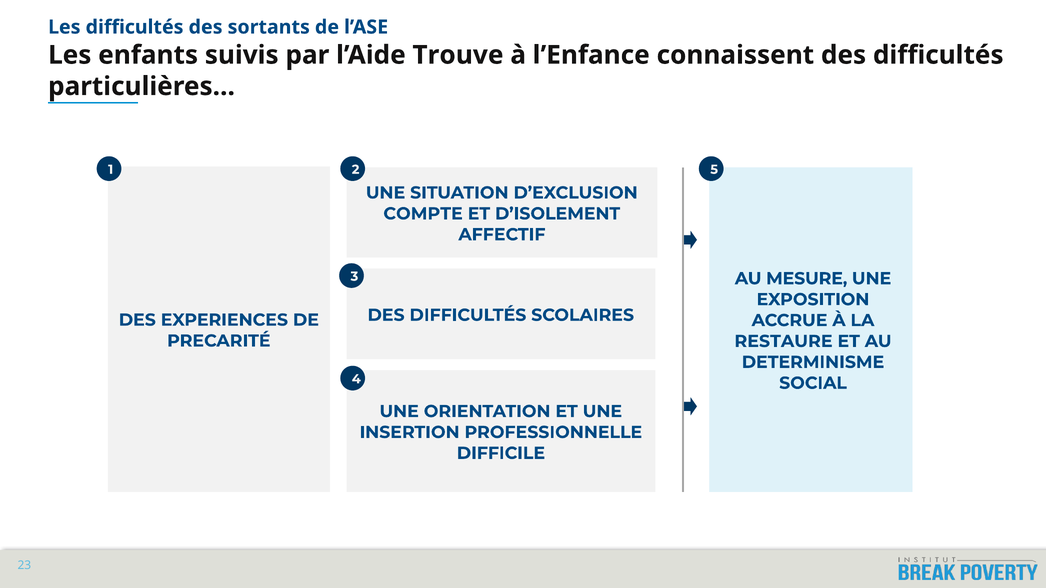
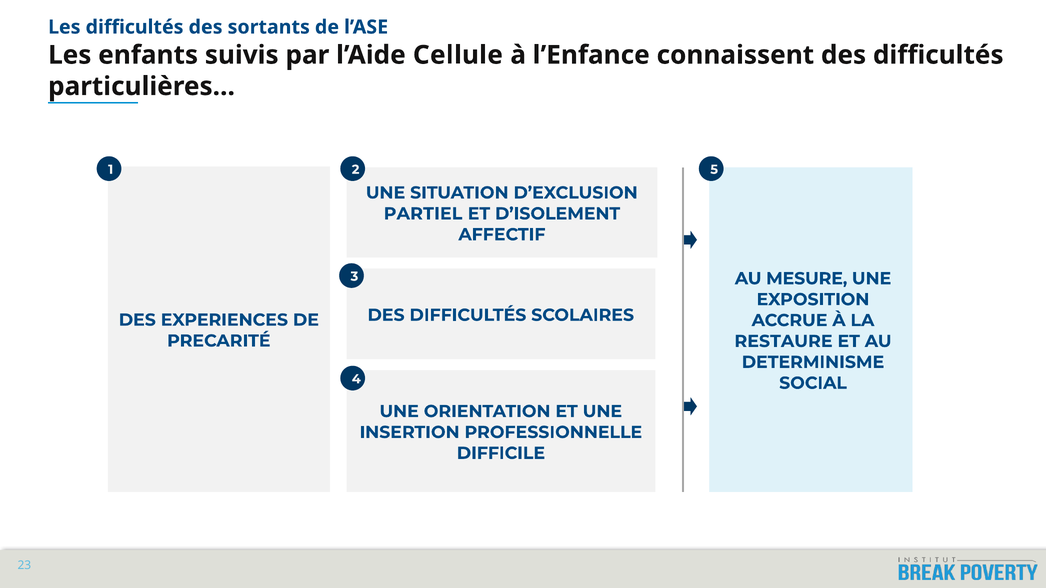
Trouve: Trouve -> Cellule (458, 55)
COMPTE: COMPTE -> PARTIEL (423, 214)
